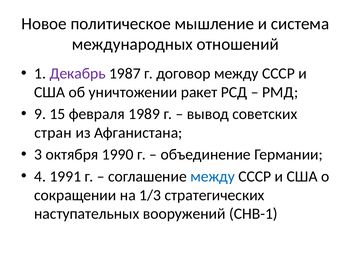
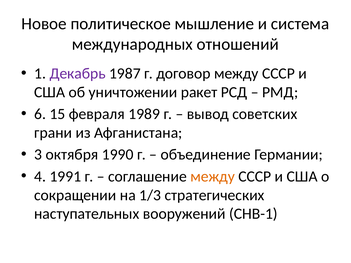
9: 9 -> 6 (40, 114)
стран: стран -> грани (53, 133)
между colour: blue -> orange (213, 177)
